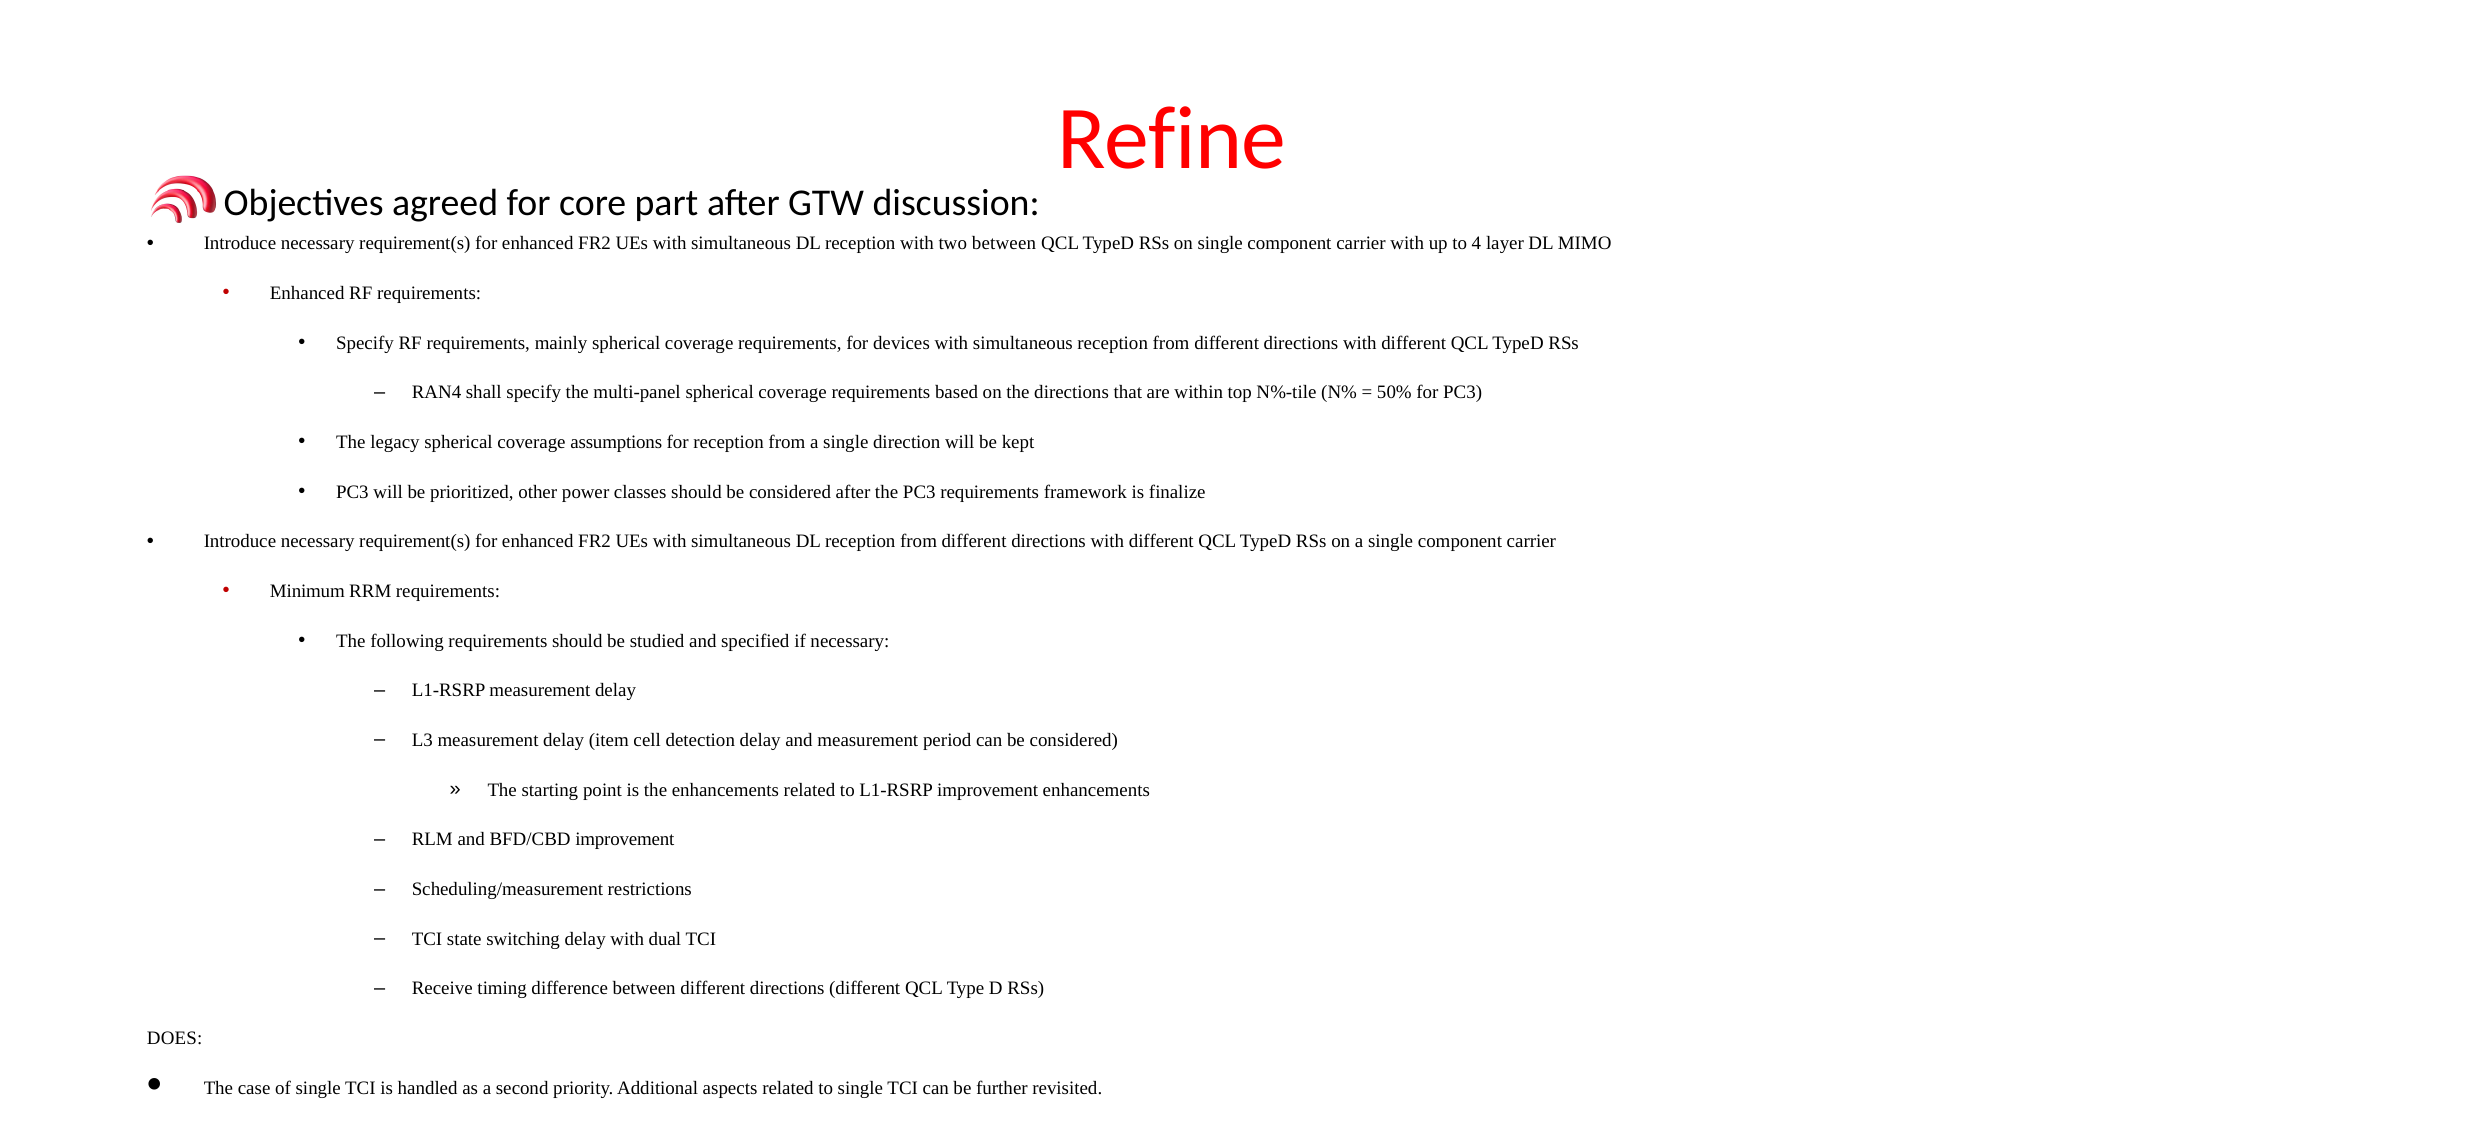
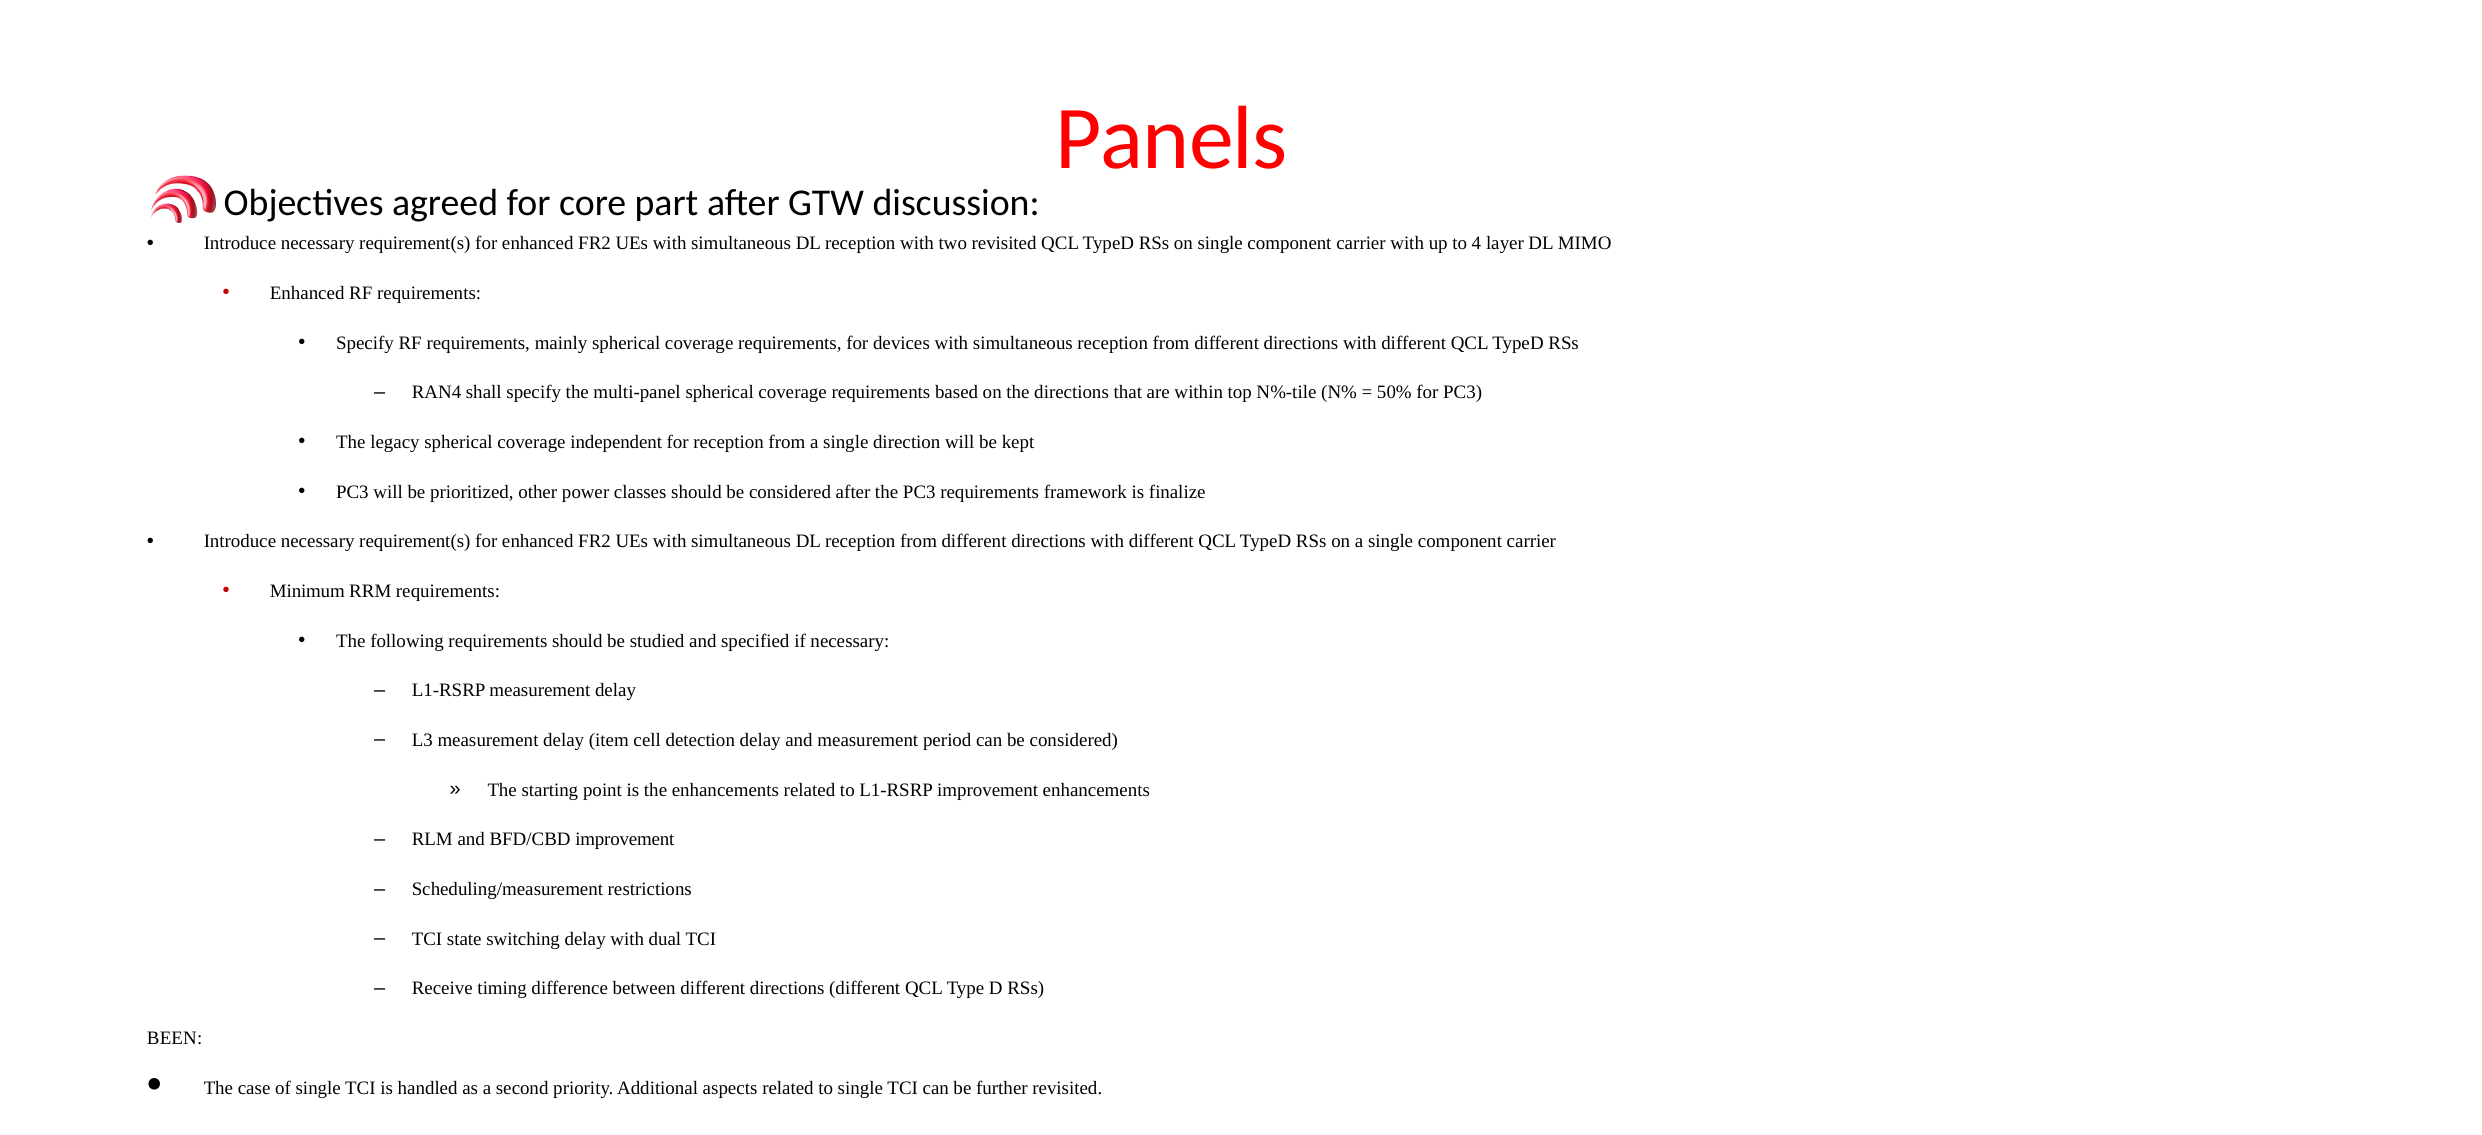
Refine: Refine -> Panels (1172, 139)
two between: between -> revisited (1004, 243)
assumptions: assumptions -> independent (616, 442)
DOES: DOES -> BEEN (175, 1039)
